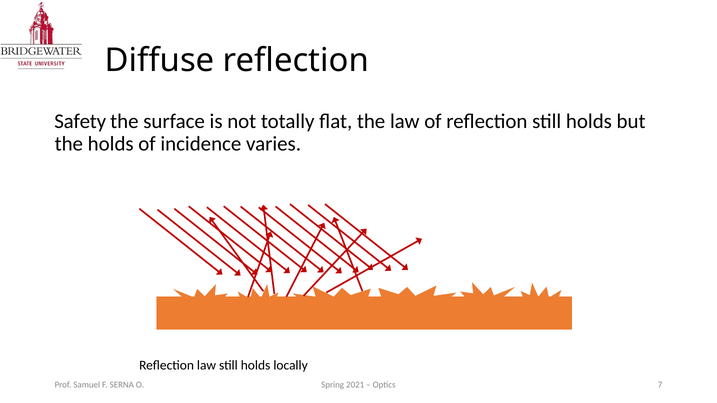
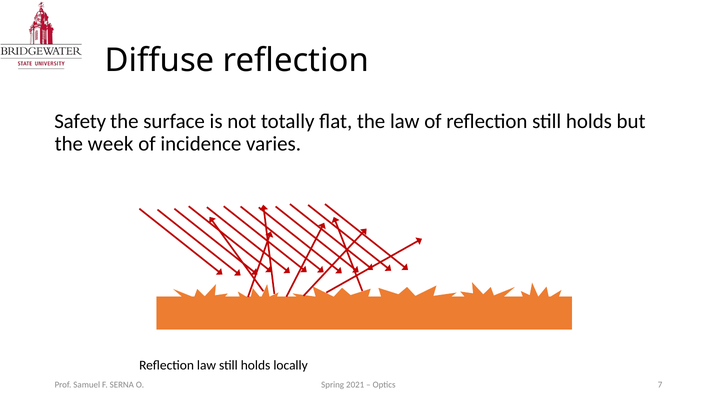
the holds: holds -> week (111, 144)
